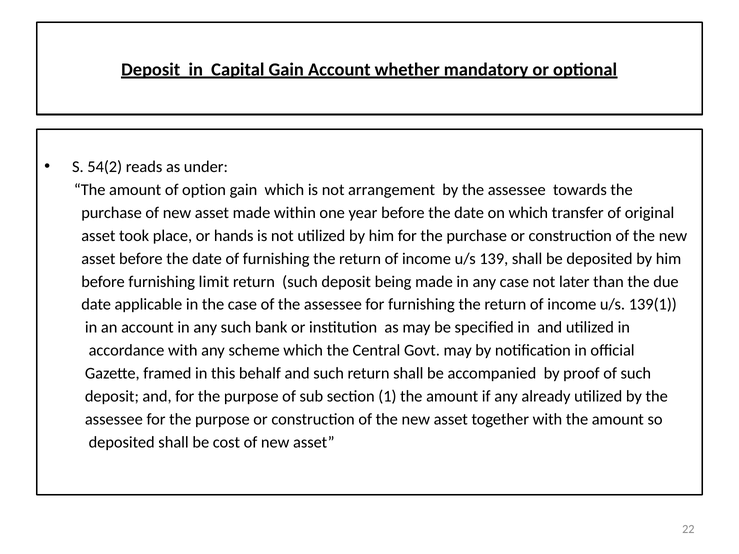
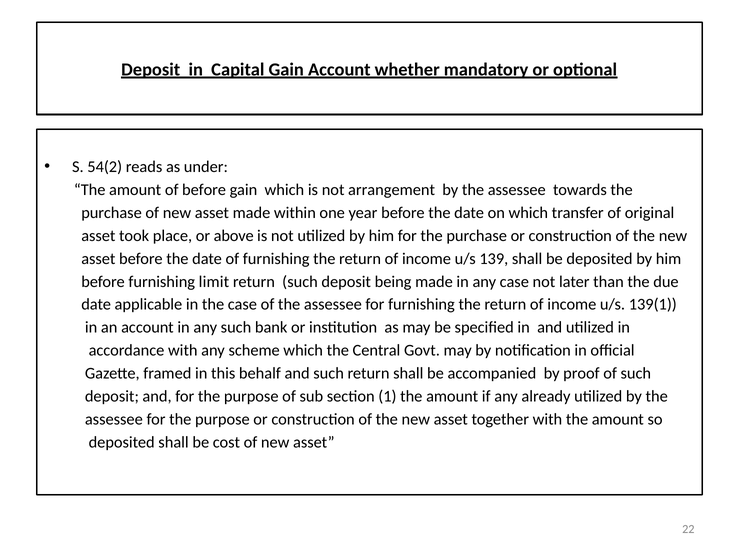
of option: option -> before (204, 190)
hands: hands -> above (234, 236)
